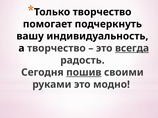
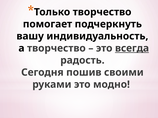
пошив underline: present -> none (84, 73)
